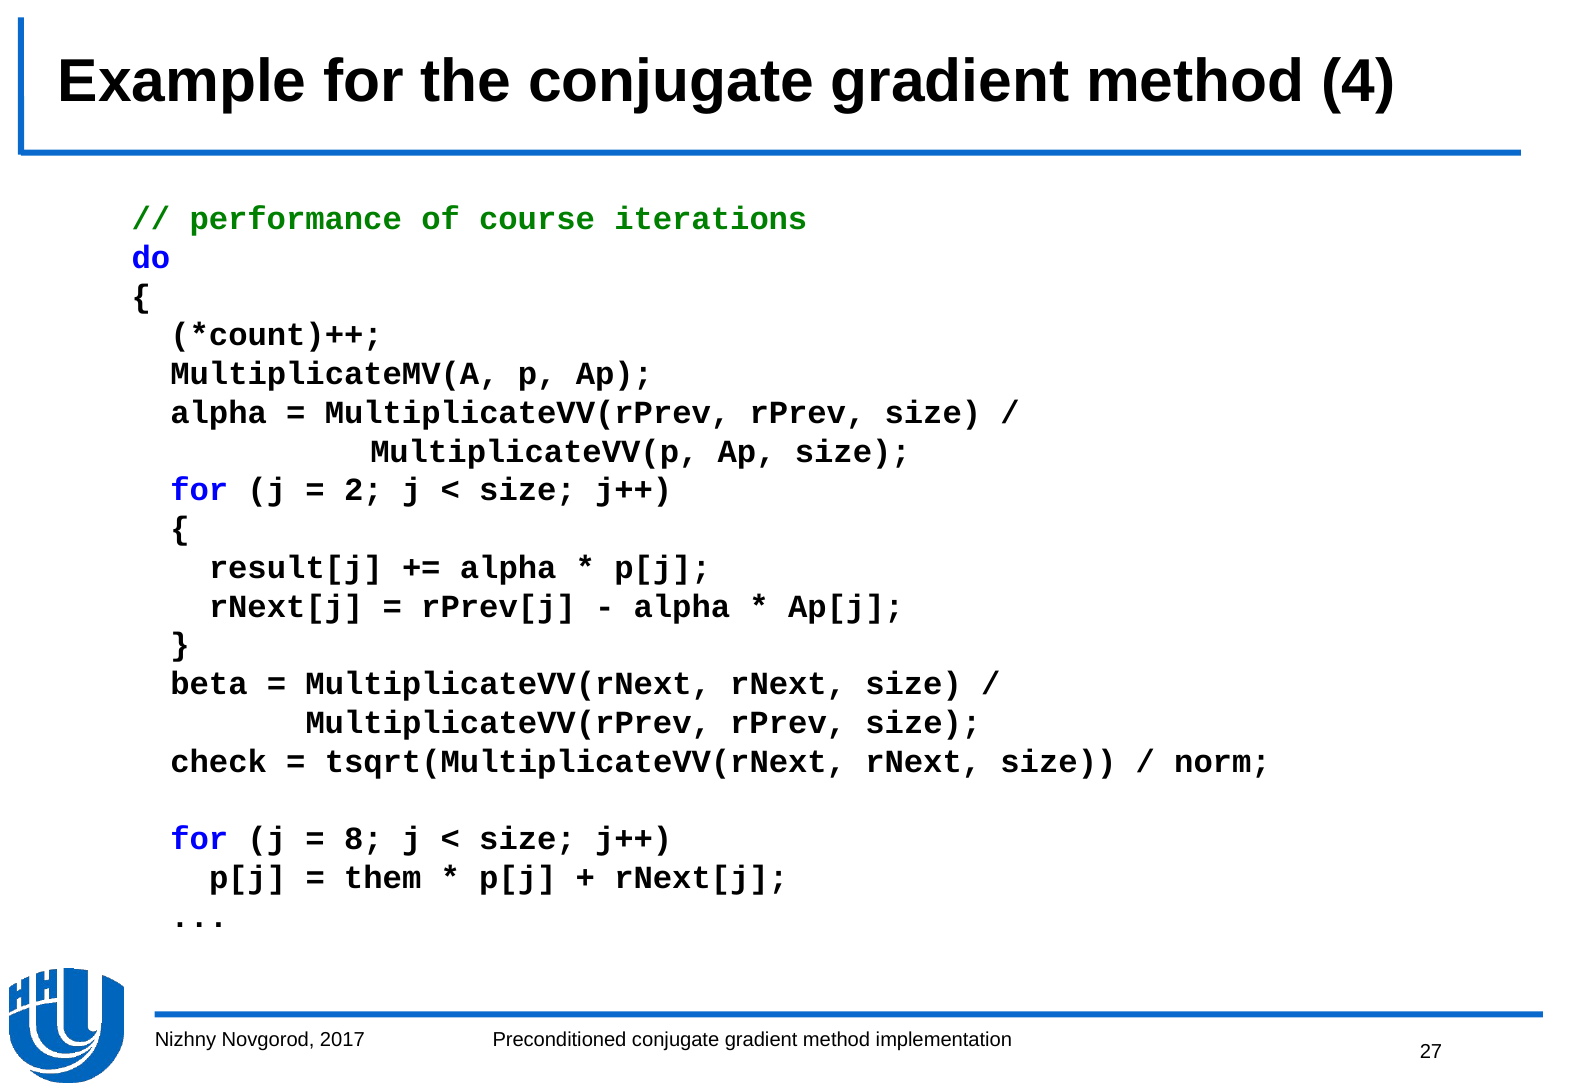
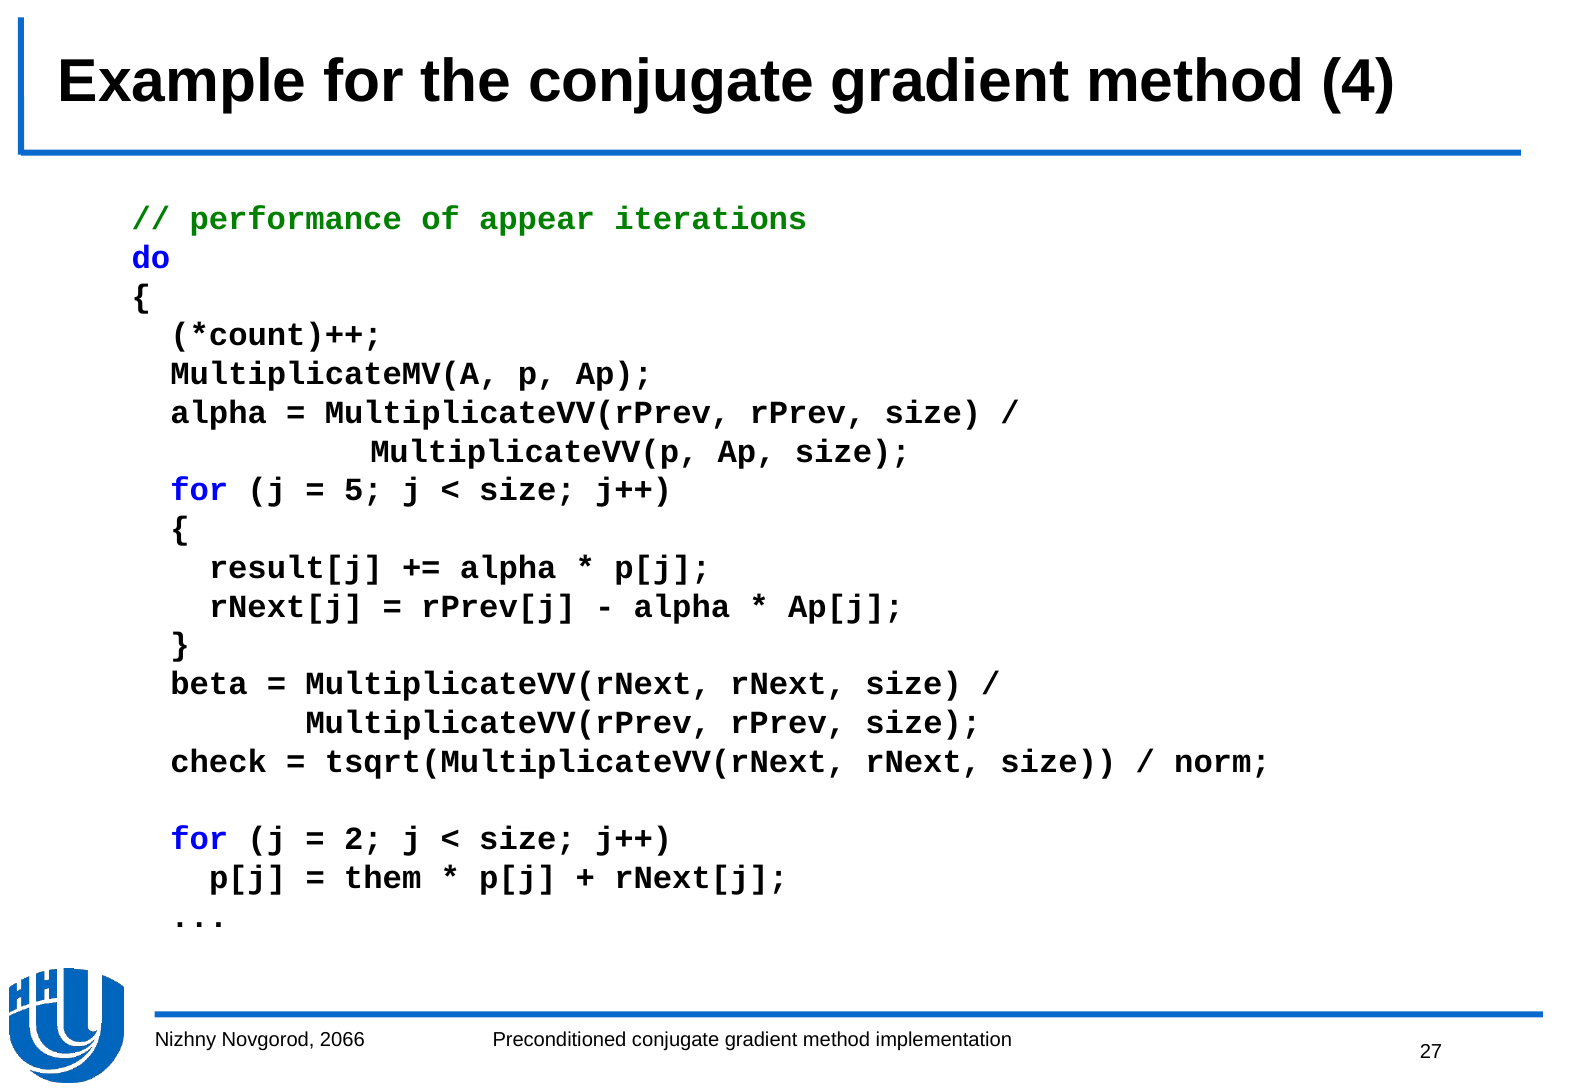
course: course -> appear (537, 219)
2: 2 -> 5 (363, 490)
8: 8 -> 2 (363, 839)
2017: 2017 -> 2066 (342, 1039)
